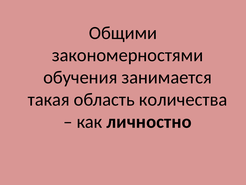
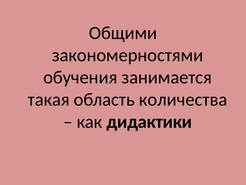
личностно: личностно -> дидактики (149, 121)
